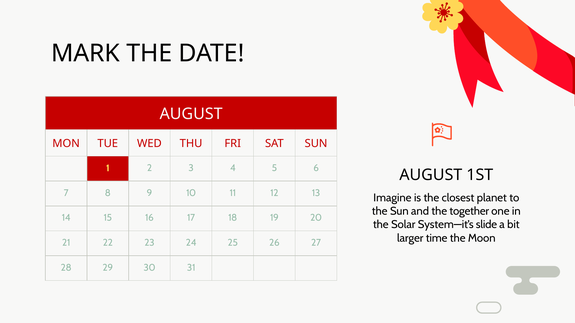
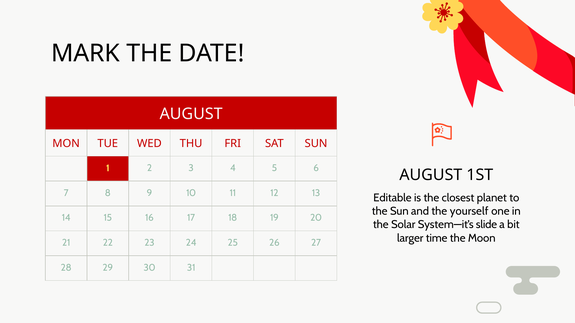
Imagine: Imagine -> Editable (392, 198)
together: together -> yourself (469, 211)
